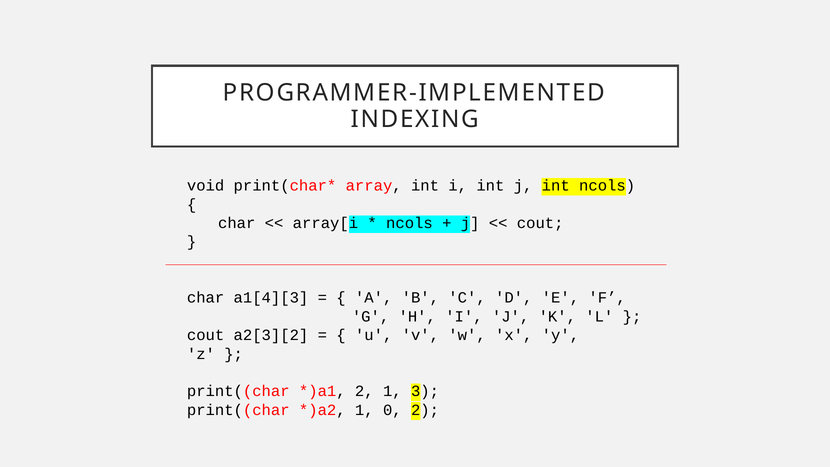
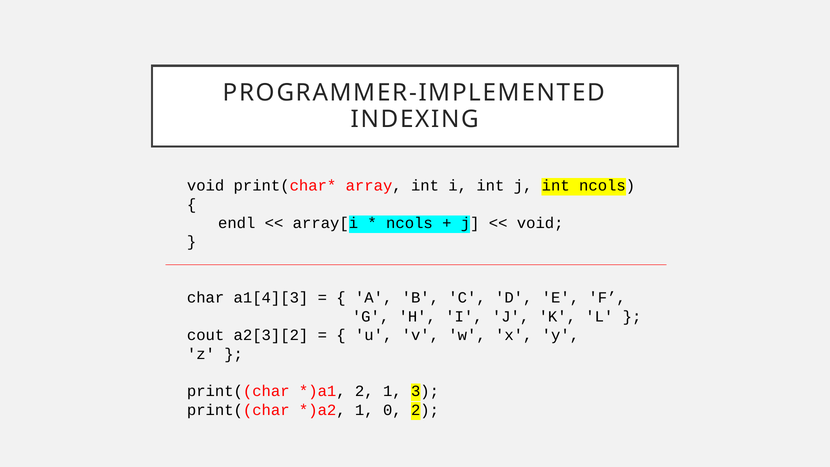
char: char -> endl (237, 223)
cout: cout -> void (540, 223)
